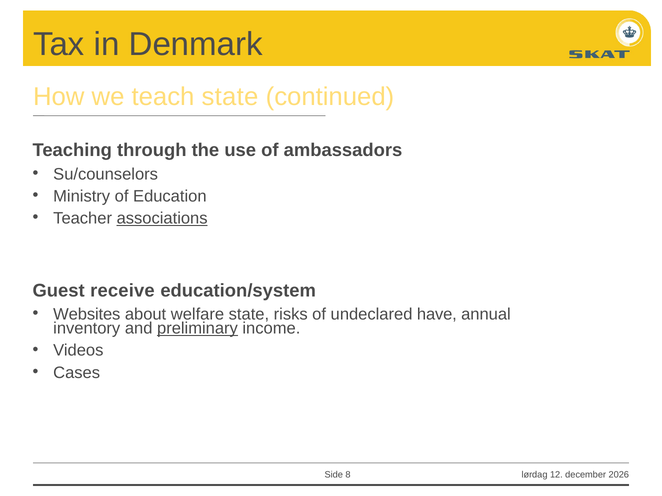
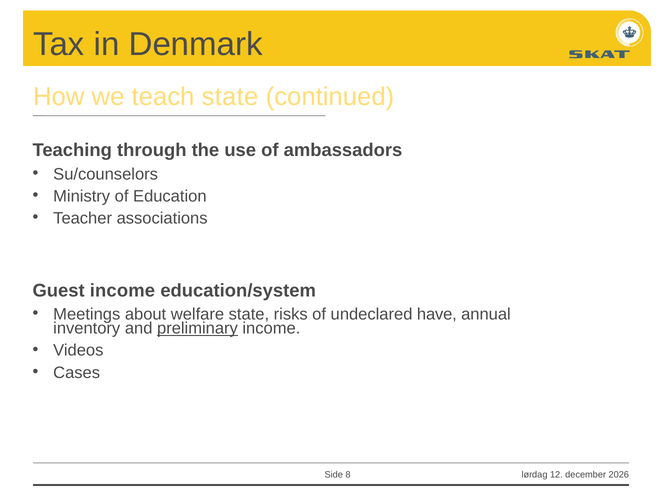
associations underline: present -> none (162, 219)
Guest receive: receive -> income (122, 291)
Websites: Websites -> Meetings (87, 315)
